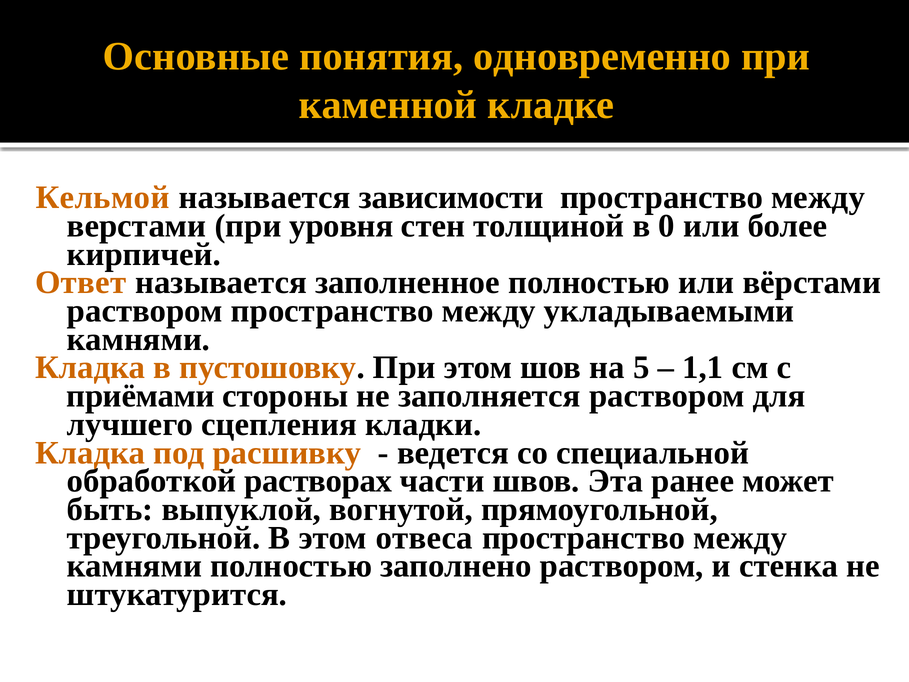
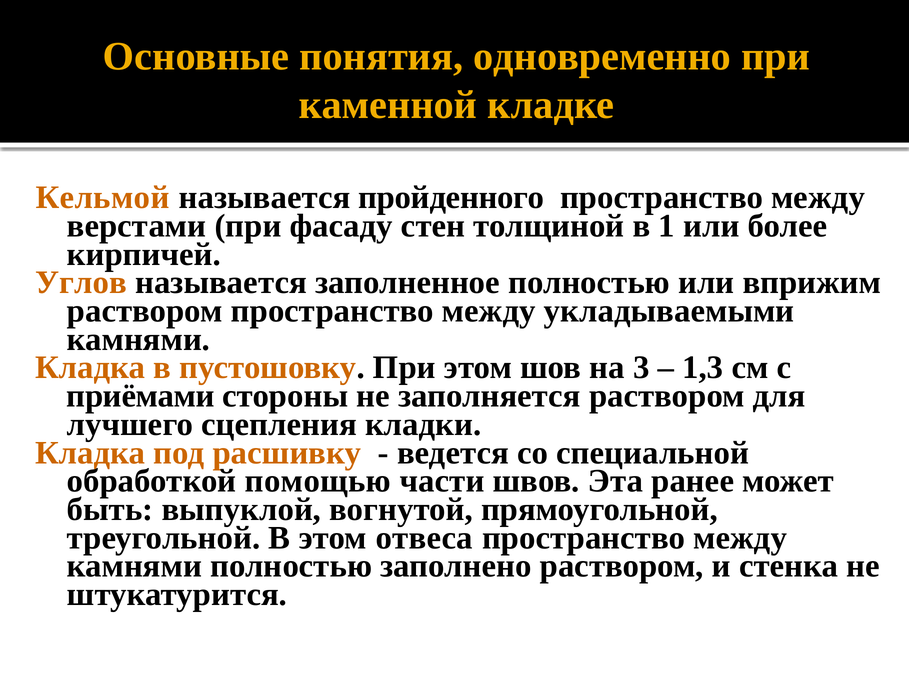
зависимости: зависимости -> пройденного (451, 197)
уровня: уровня -> фасаду (341, 226)
0: 0 -> 1 (667, 226)
Ответ: Ответ -> Углов (81, 282)
вёрстами: вёрстами -> вприжим (812, 282)
5: 5 -> 3 (641, 367)
1,1: 1,1 -> 1,3 (703, 367)
растворах: растворах -> помощью (318, 481)
